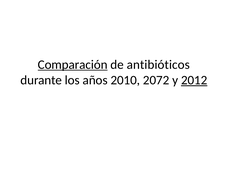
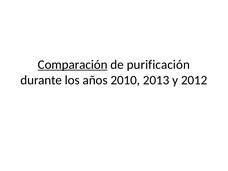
antibióticos: antibióticos -> purificación (158, 65)
2072: 2072 -> 2013 (156, 80)
2012 underline: present -> none (194, 80)
